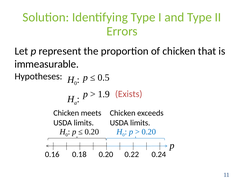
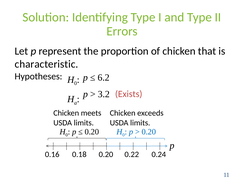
immeasurable: immeasurable -> characteristic (46, 64)
0.5: 0.5 -> 6.2 (104, 78)
1.9: 1.9 -> 3.2 (104, 94)
